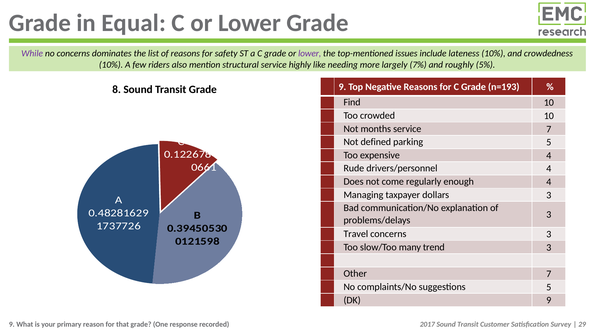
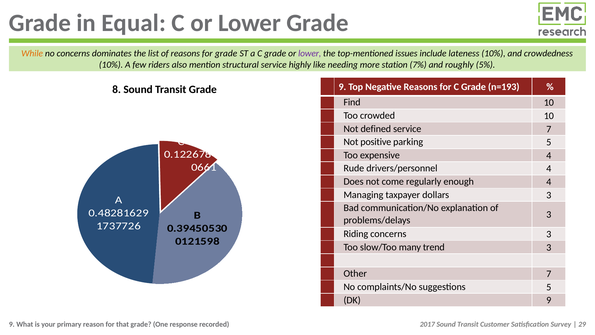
While colour: purple -> orange (32, 54)
for safety: safety -> grade (226, 54)
largely: largely -> station (395, 65)
months: months -> defined (376, 129)
defined: defined -> positive (376, 142)
Travel: Travel -> Riding (356, 234)
